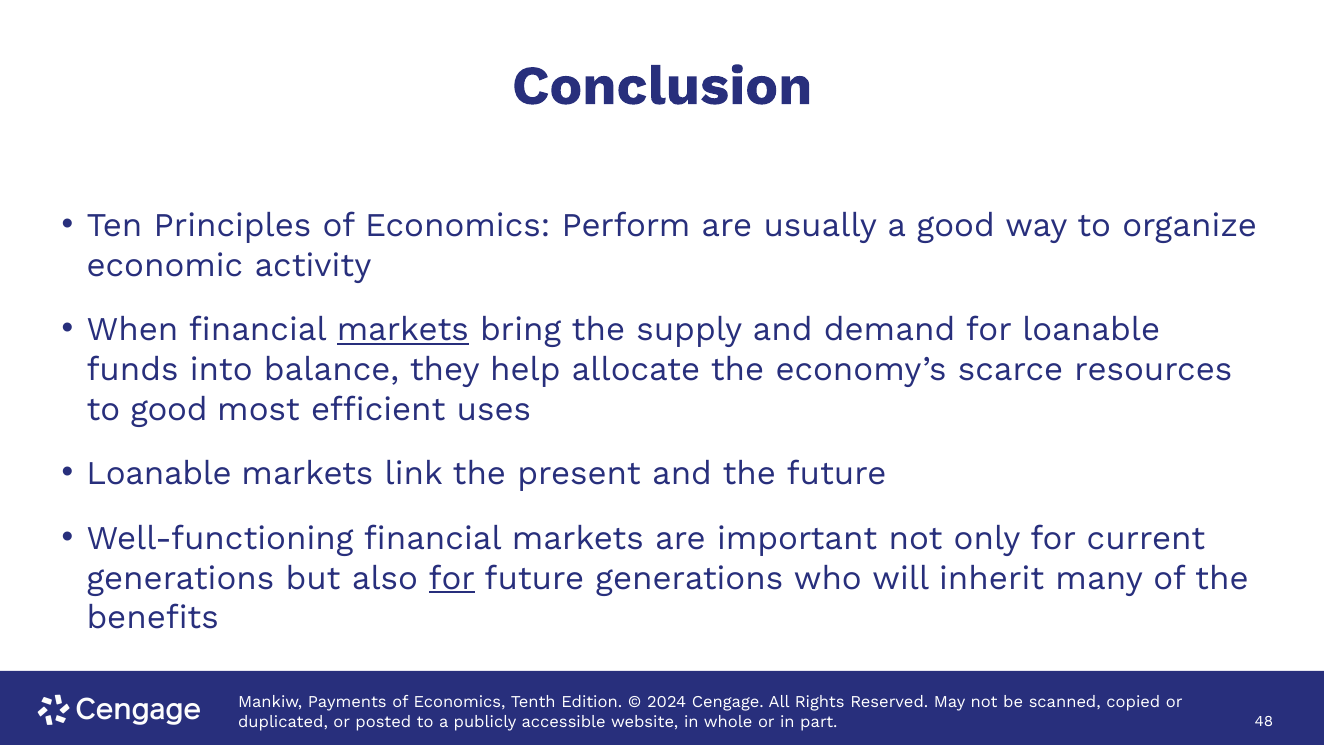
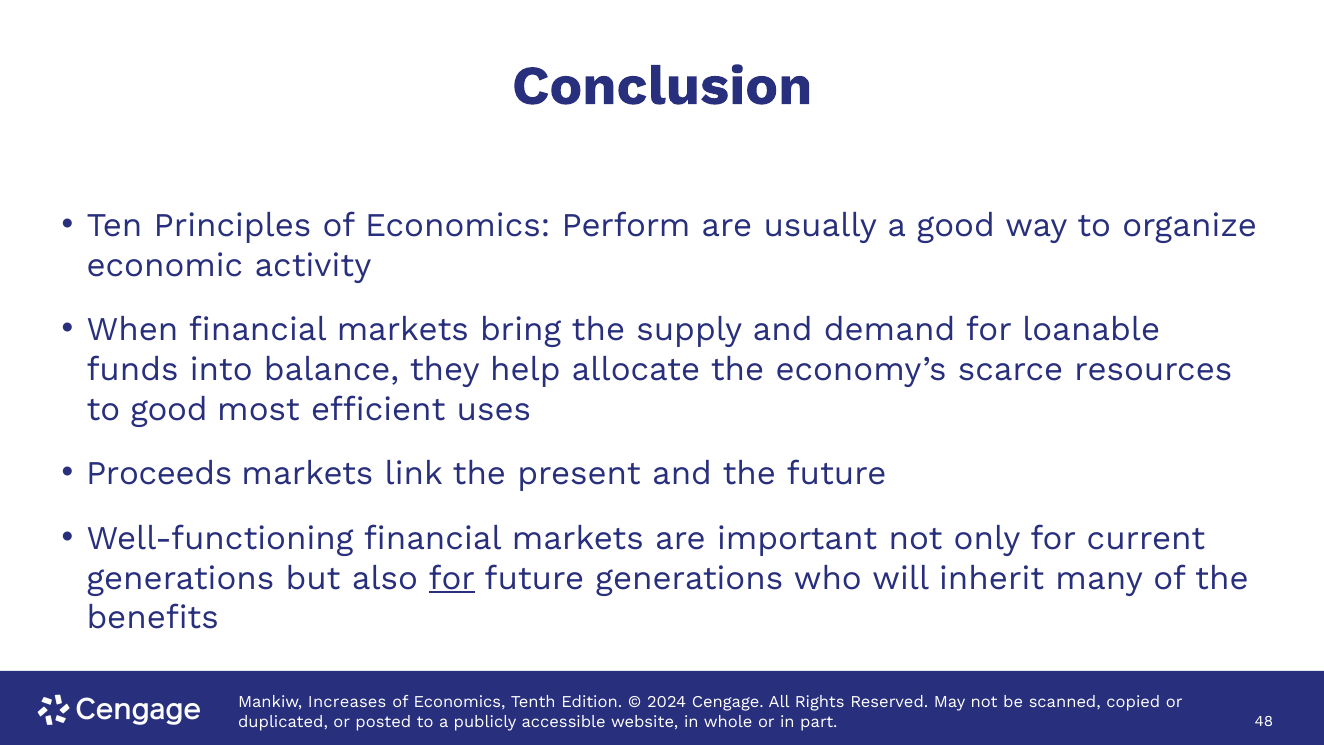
markets underline: present -> none (403, 330)
Loanable: Loanable -> Proceeds (159, 474)
Payments: Payments -> Increases (347, 702)
